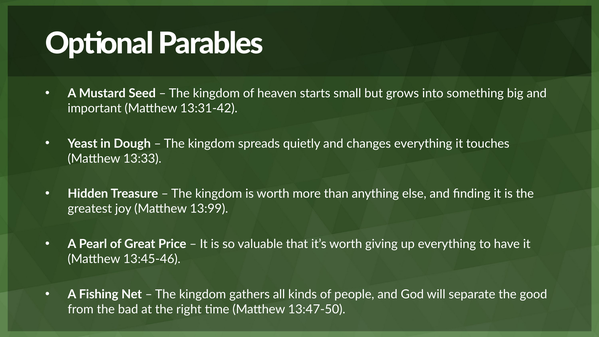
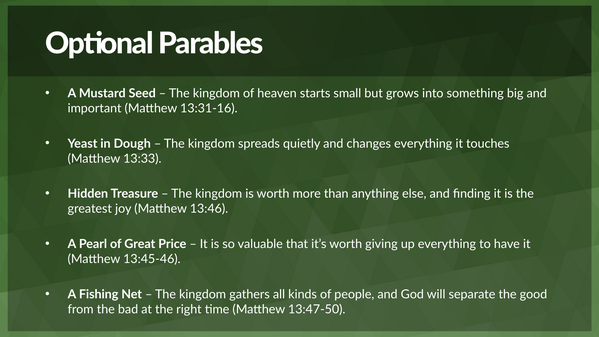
13:31-42: 13:31-42 -> 13:31-16 (209, 108)
13:99: 13:99 -> 13:46 (209, 209)
